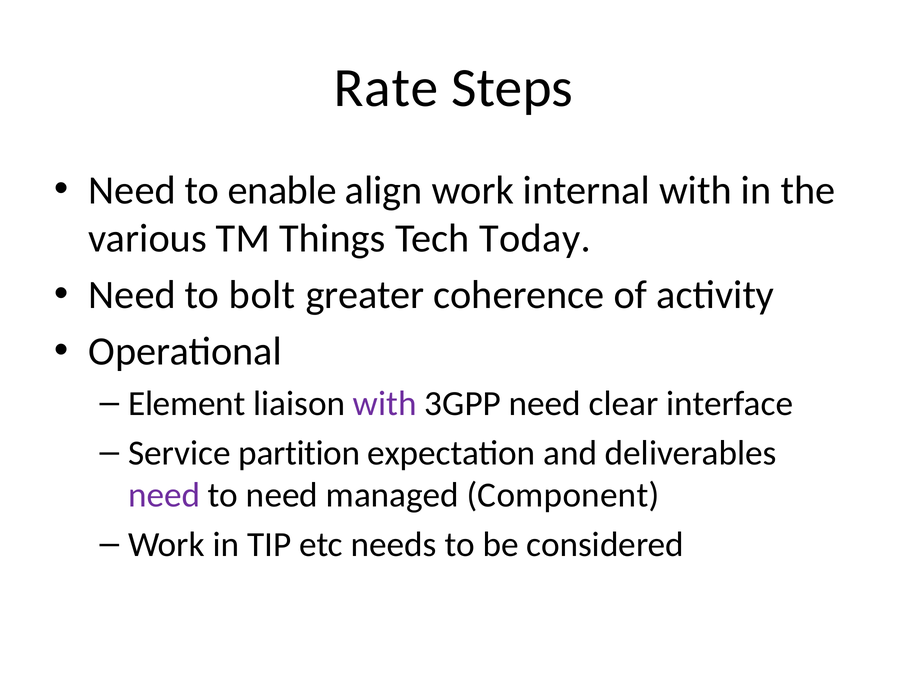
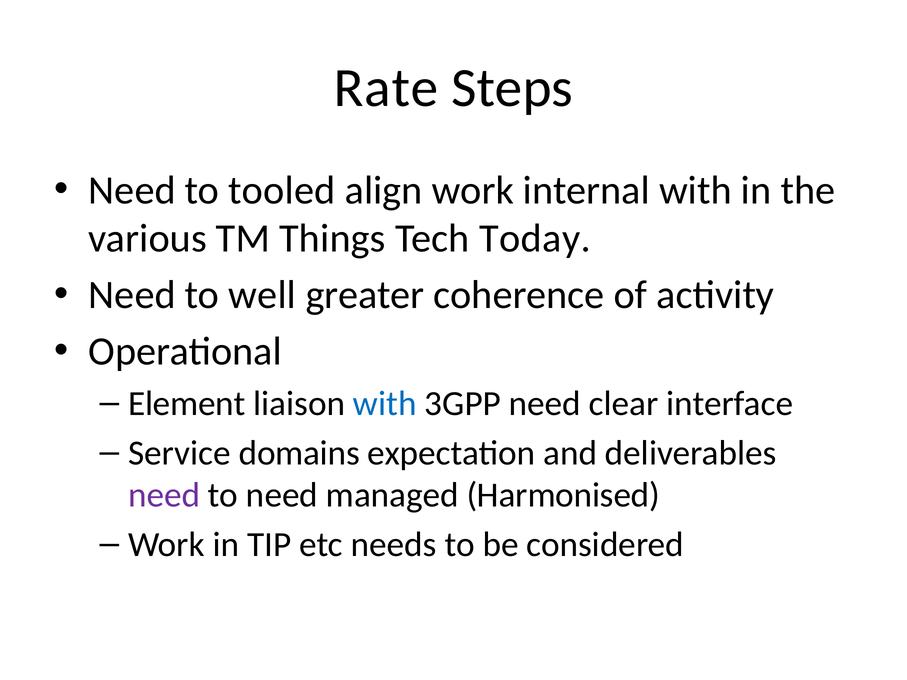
enable: enable -> tooled (282, 190)
bolt: bolt -> well (262, 295)
with colour: purple -> blue (385, 404)
partition: partition -> domains (299, 453)
Component: Component -> Harmonised (563, 495)
